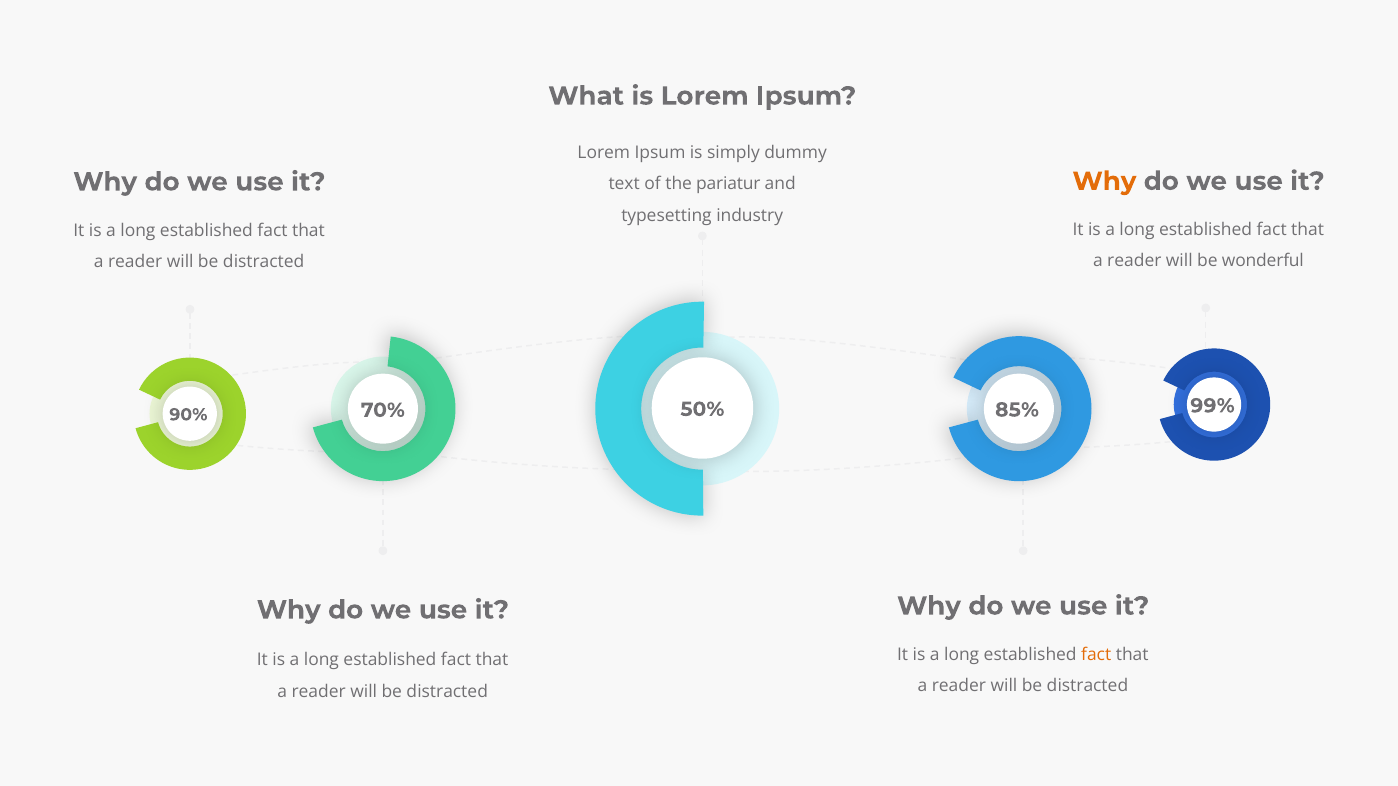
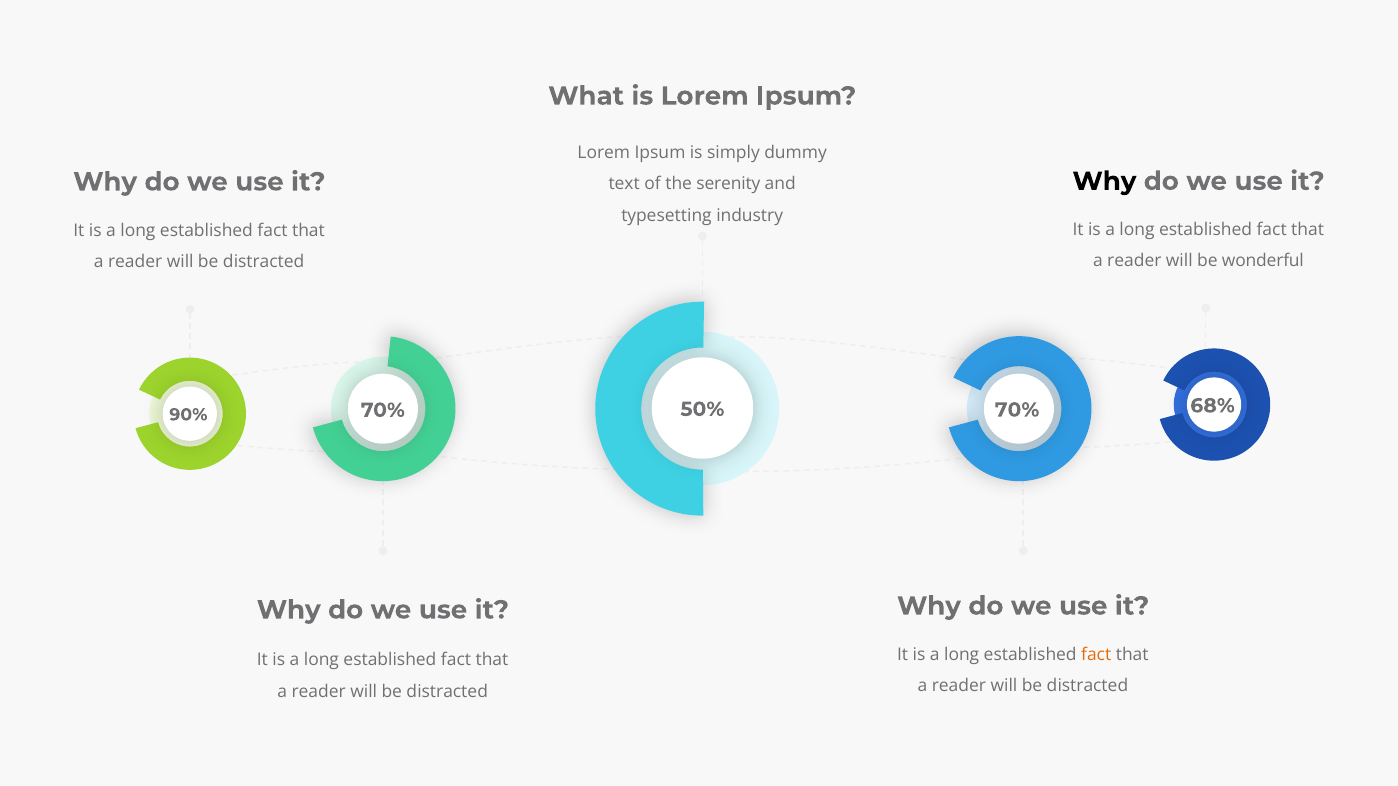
Why colour: orange -> black (1104, 181)
pariatur: pariatur -> serenity (728, 184)
50% 85%: 85% -> 70% (1017, 410)
99%: 99% -> 68% (1213, 406)
